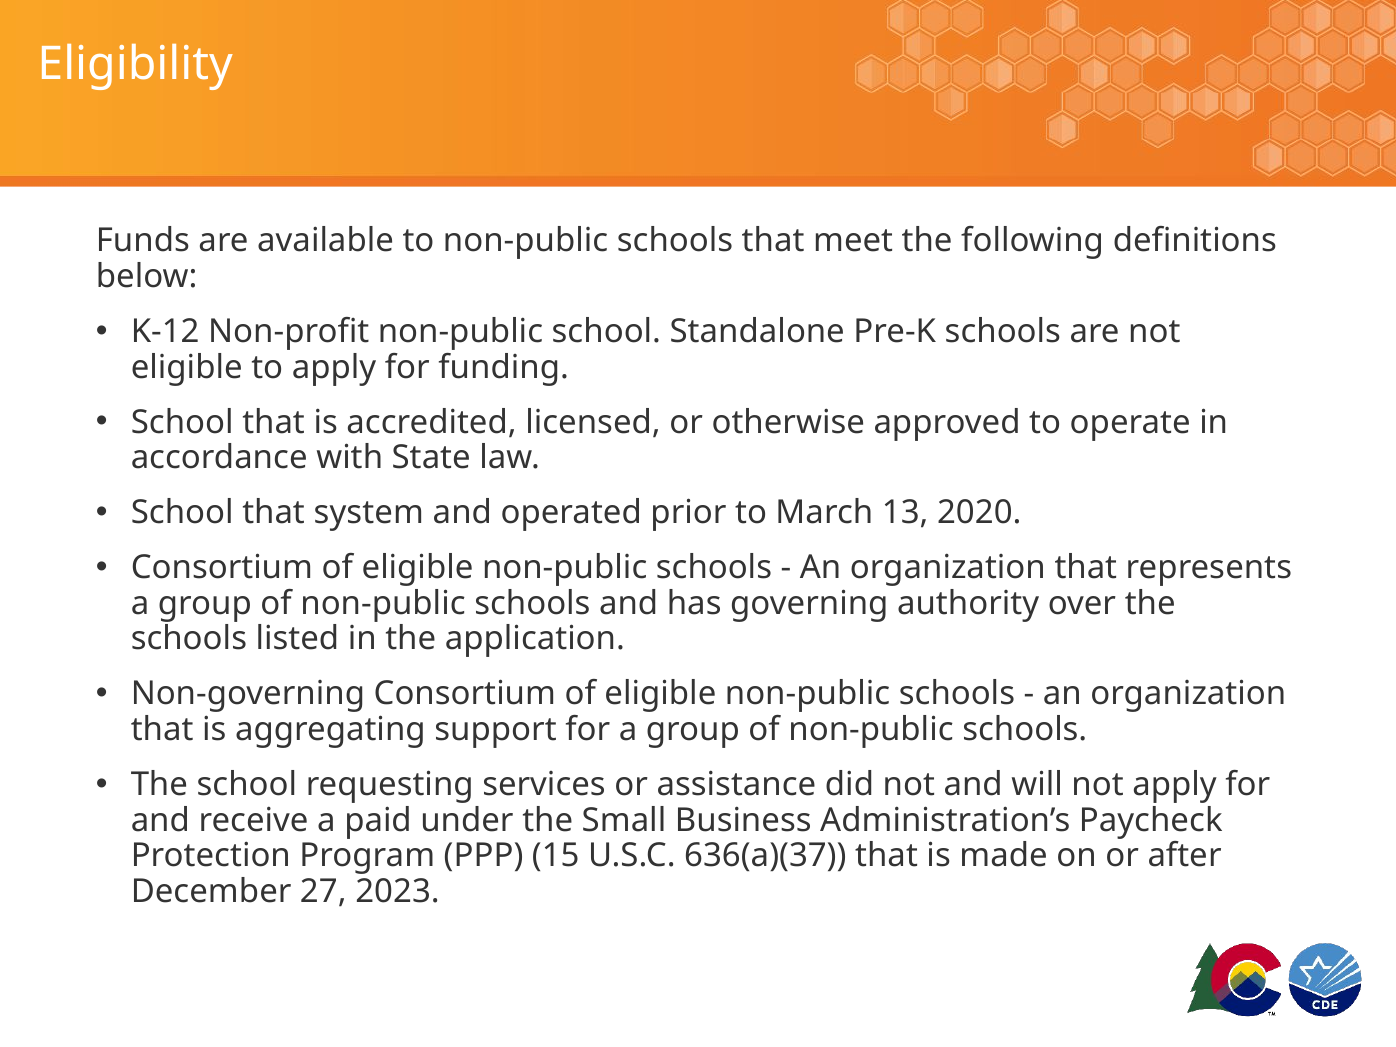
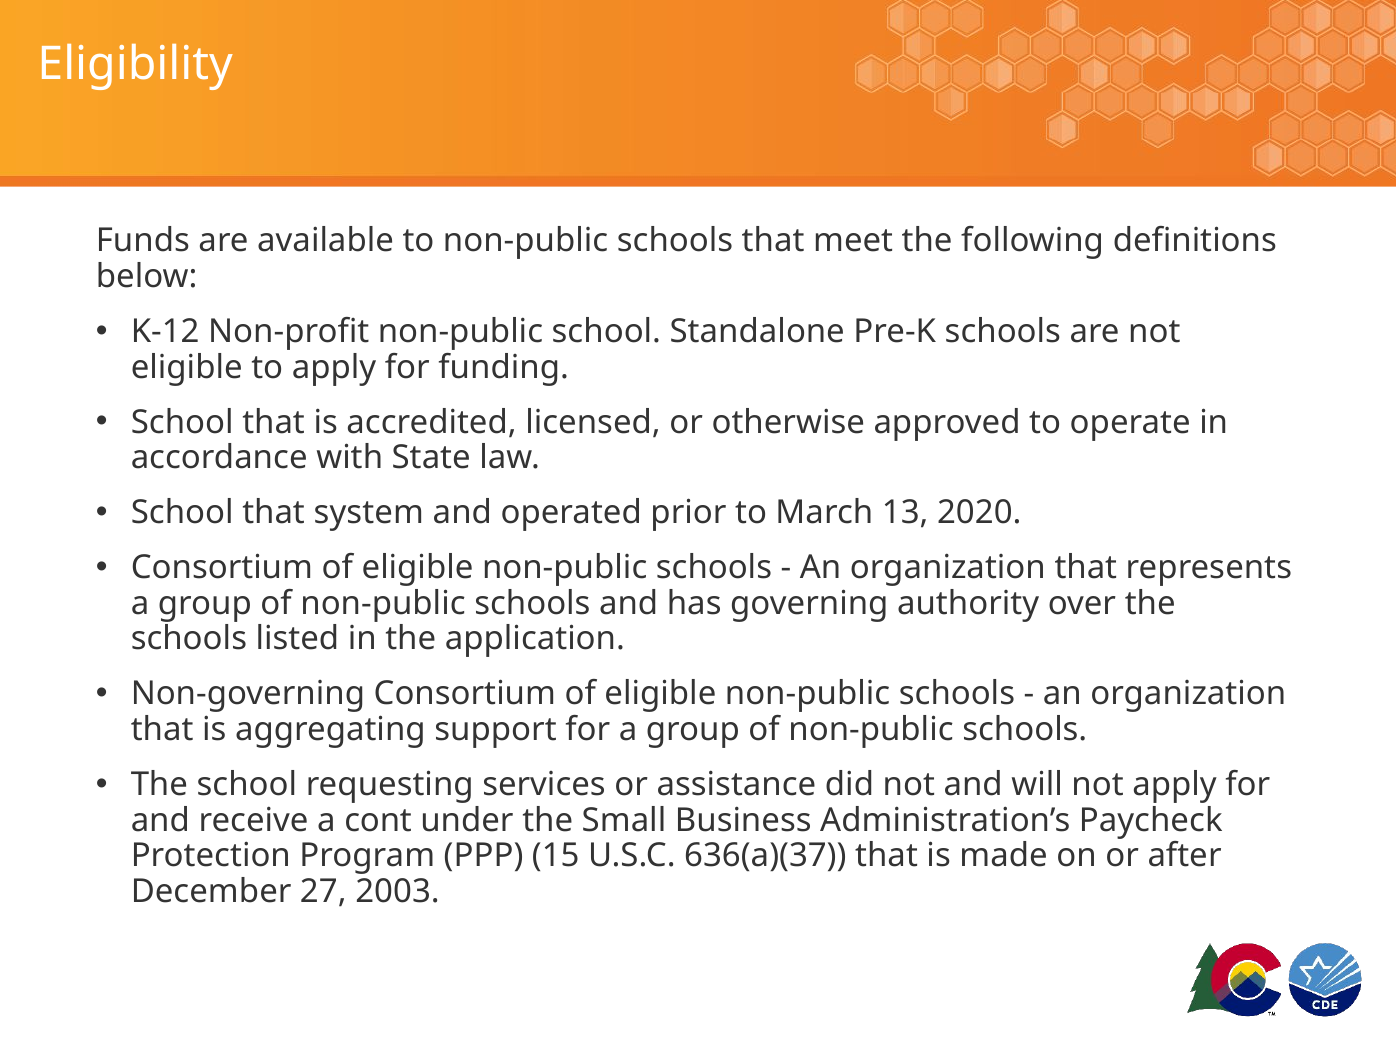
paid: paid -> cont (378, 820)
2023: 2023 -> 2003 (398, 892)
